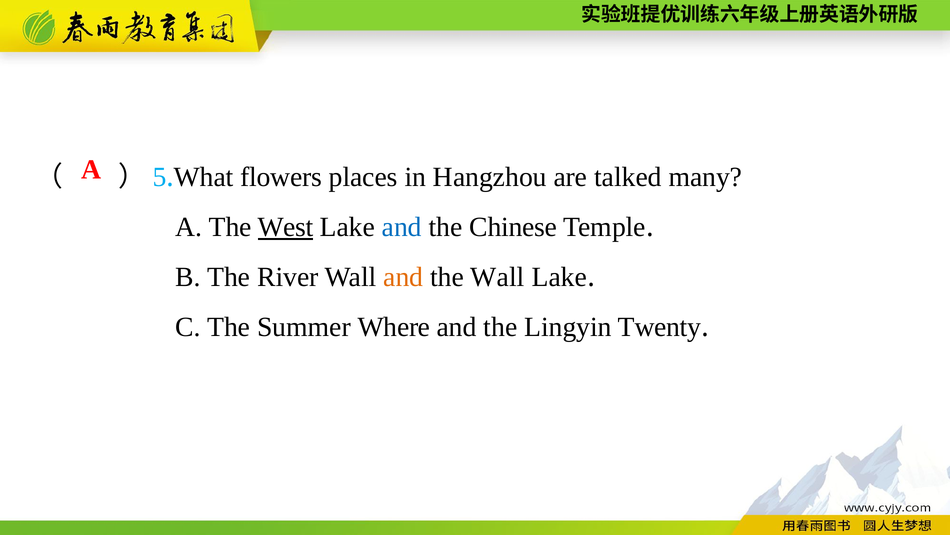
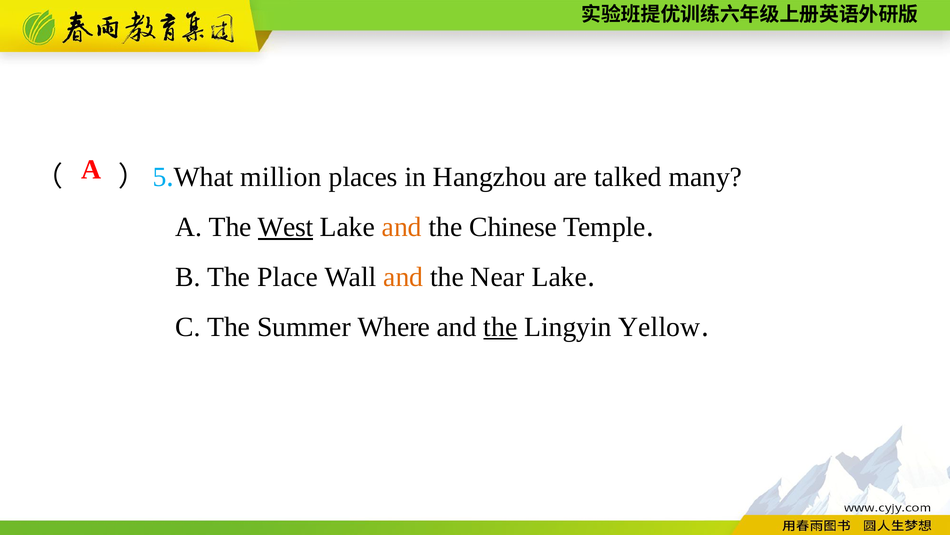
flowers: flowers -> million (281, 177)
and colour: blue -> orange (402, 227)
River: River -> Place (288, 277)
the Wall: Wall -> Near (497, 277)
the underline: none -> present (500, 327)
Twenty: Twenty -> Yellow (659, 327)
